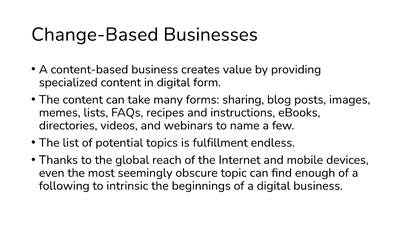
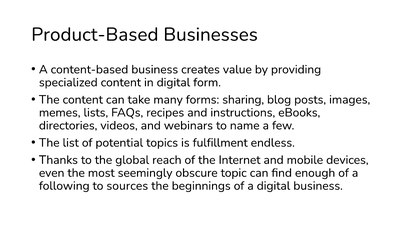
Change-Based: Change-Based -> Product-Based (95, 34)
intrinsic: intrinsic -> sources (127, 185)
